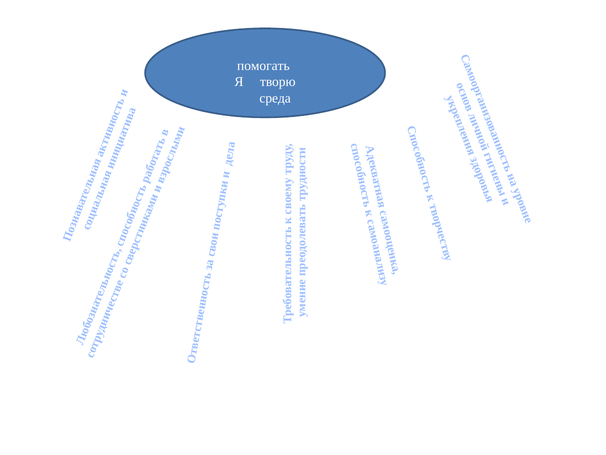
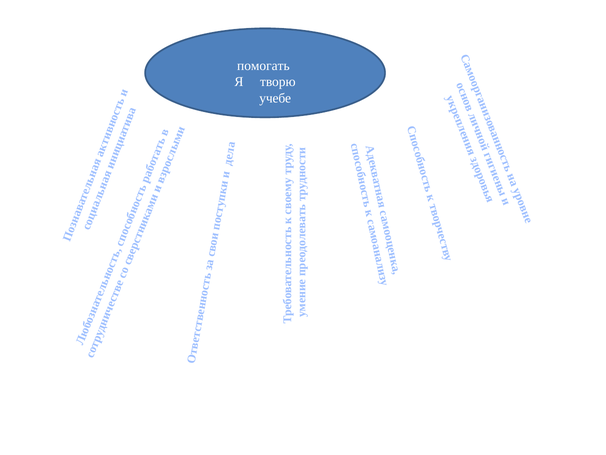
среда: среда -> учебе (275, 98)
